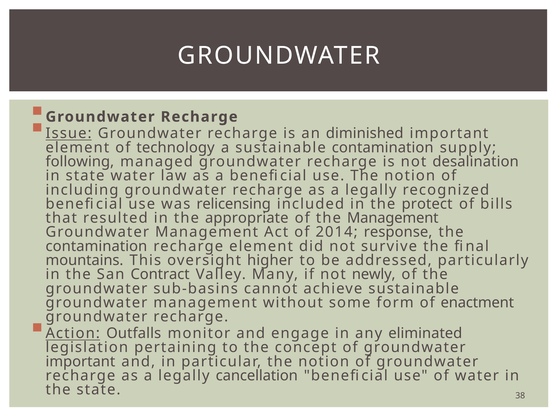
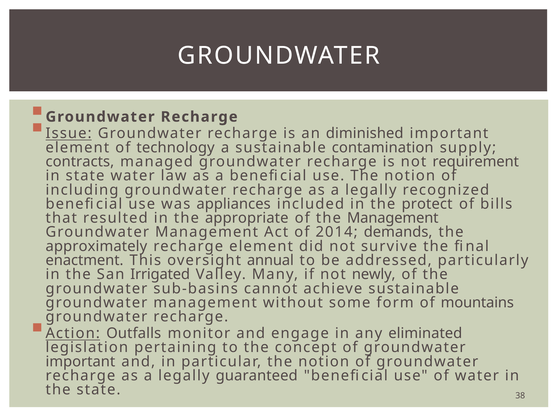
following: following -> contracts (80, 162)
desalination: desalination -> requirement (476, 162)
relicensing: relicensing -> appliances (234, 204)
response: response -> demands (398, 232)
contamination: contamination -> approximately (96, 247)
mountains: mountains -> enactment (85, 261)
higher: higher -> annual (270, 261)
Contract: Contract -> Irrigated (160, 275)
enactment: enactment -> mountains (477, 303)
cancellation: cancellation -> guaranteed (257, 376)
